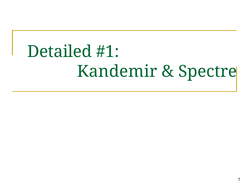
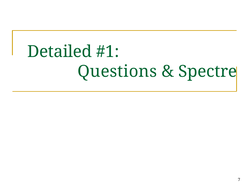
Kandemir: Kandemir -> Questions (117, 72)
